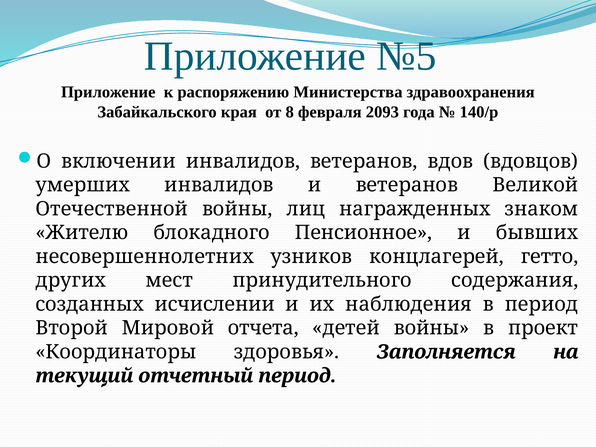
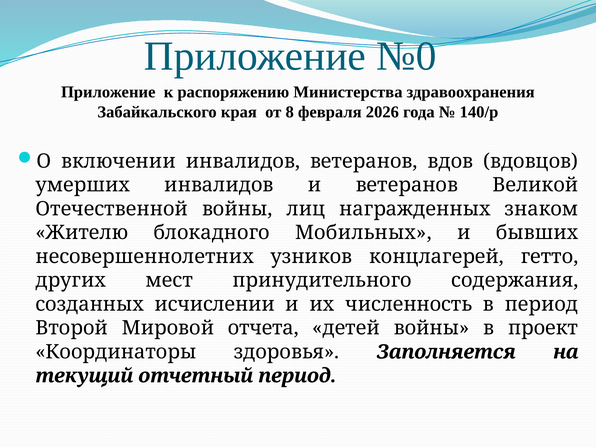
№5: №5 -> №0 (406, 56)
2093: 2093 -> 2026 (382, 112)
Пенсионное: Пенсионное -> Мобильных (363, 233)
наблюдения: наблюдения -> численность (409, 304)
